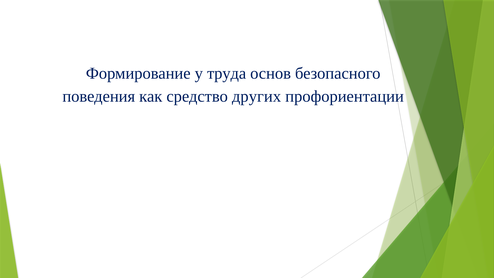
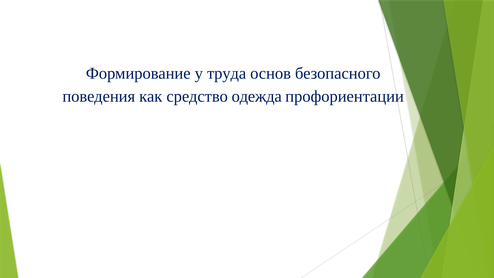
других: других -> одежда (257, 96)
